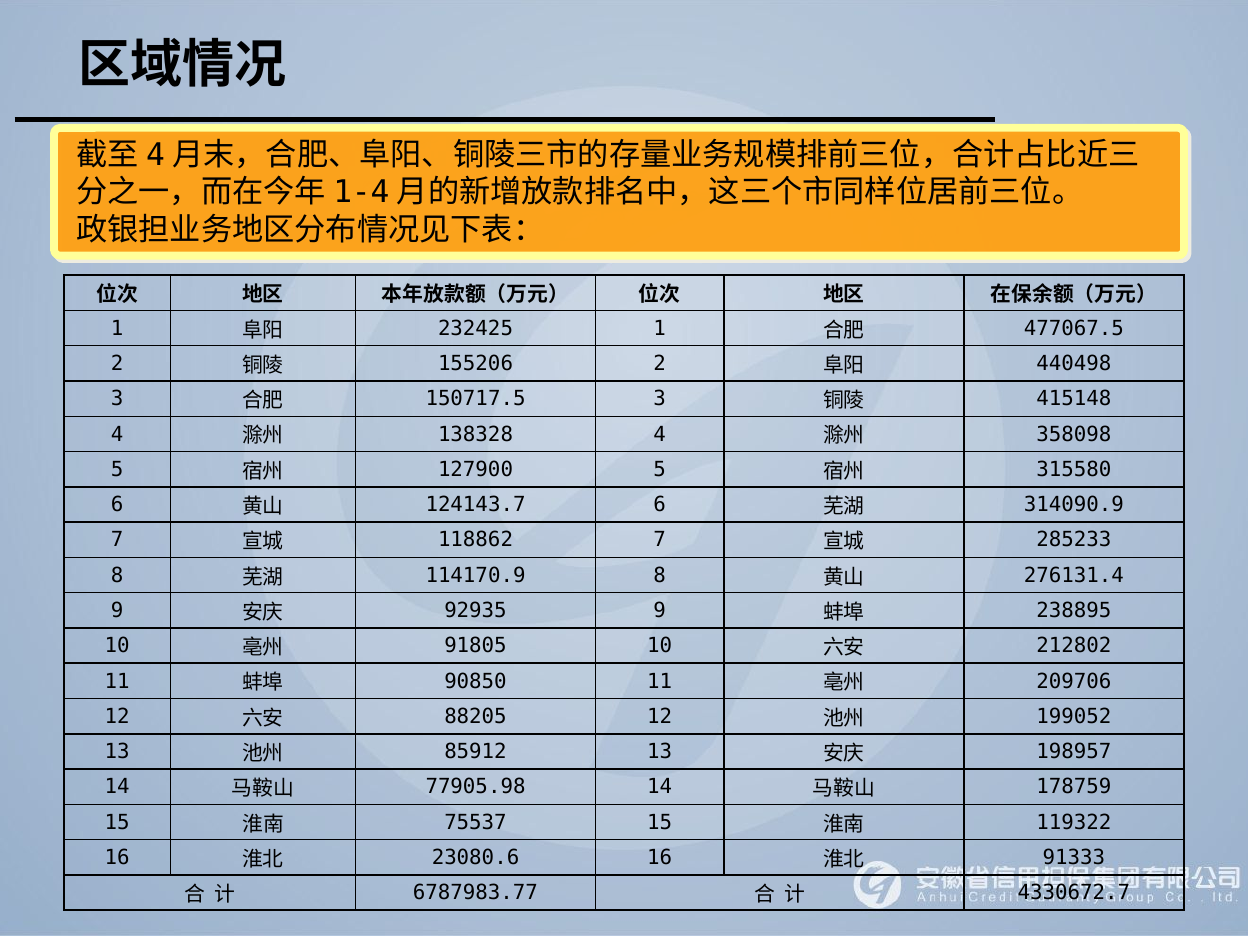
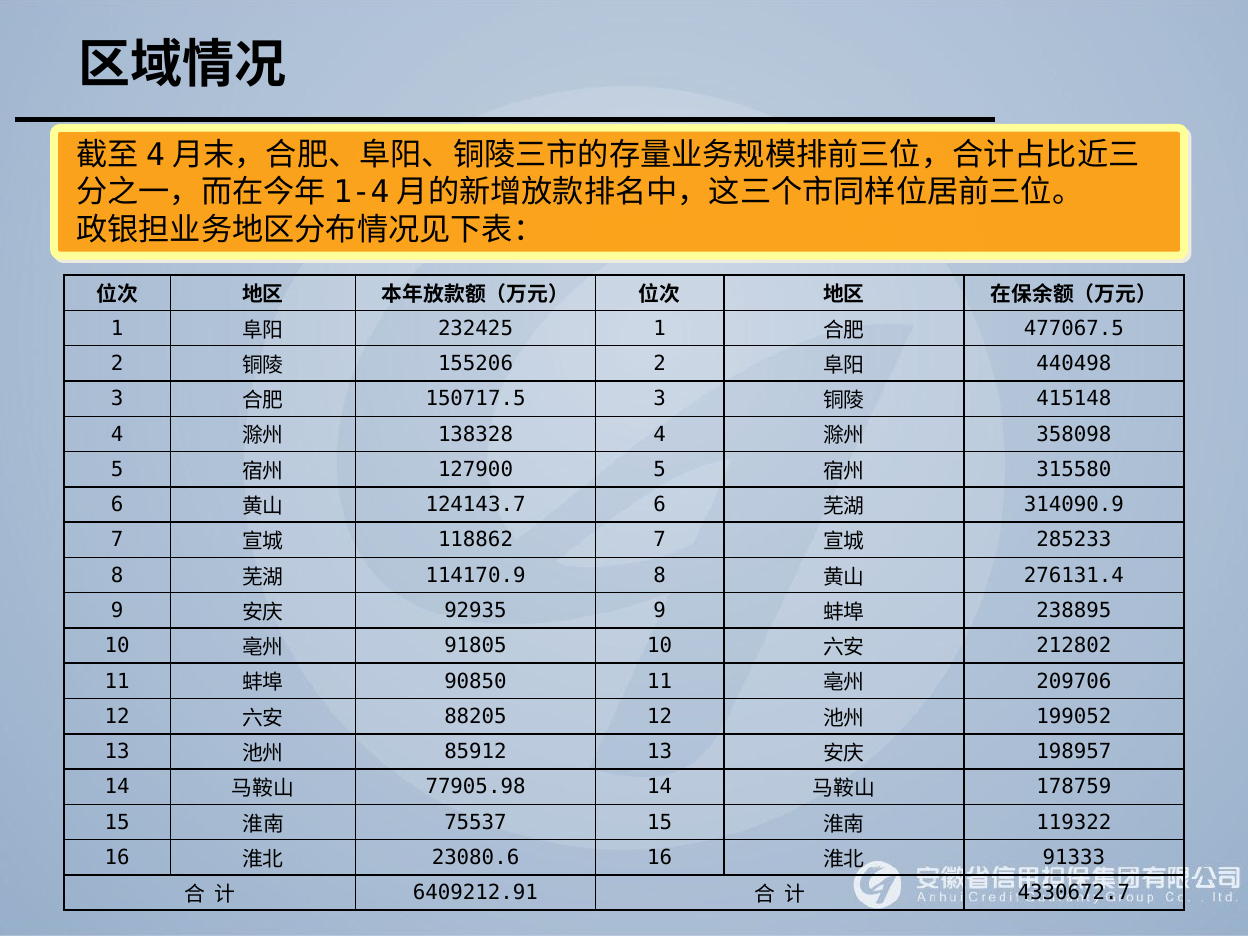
6787983.77: 6787983.77 -> 6409212.91 (475, 893)
